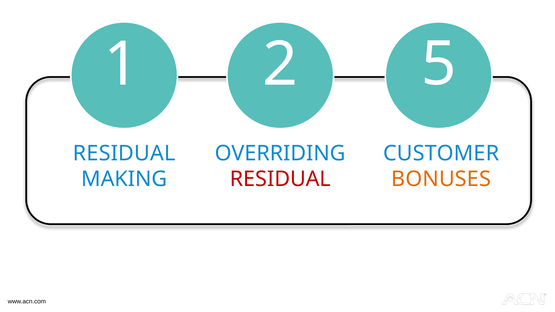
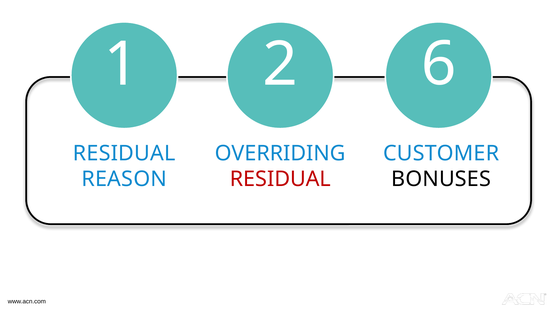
5: 5 -> 6 (439, 64)
MAKING: MAKING -> REASON (124, 179)
BONUSES colour: orange -> black (441, 179)
